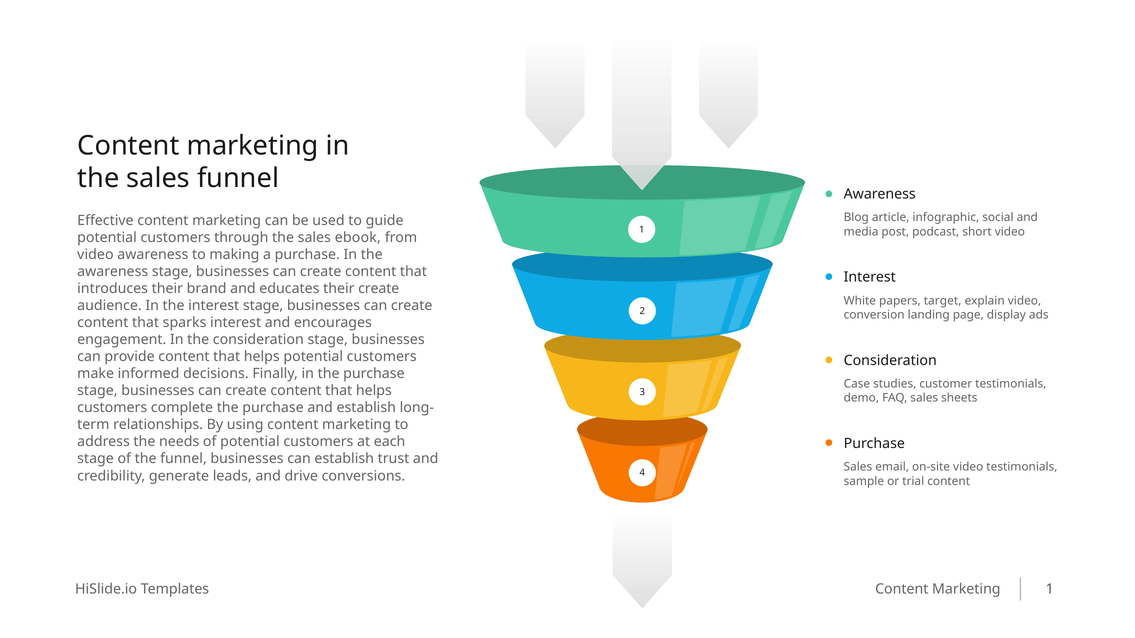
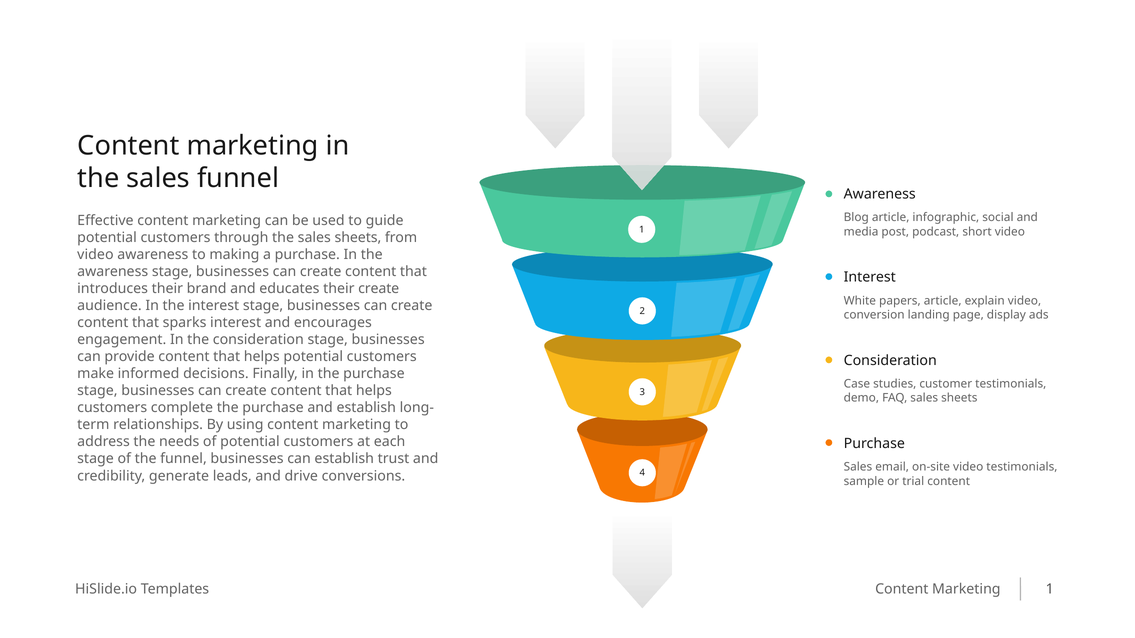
the sales ebook: ebook -> sheets (358, 238)
papers target: target -> article (943, 301)
